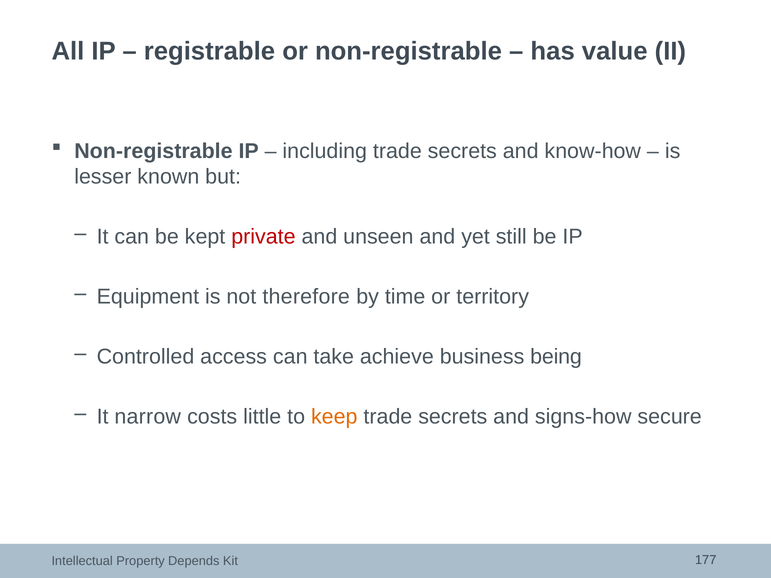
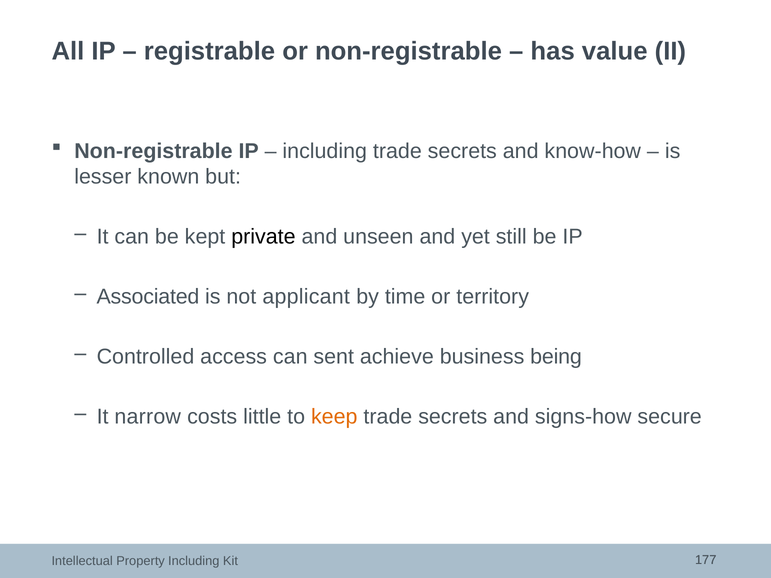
private colour: red -> black (263, 237)
Equipment: Equipment -> Associated (148, 297)
therefore: therefore -> applicant (306, 297)
take: take -> sent (334, 357)
Property Depends: Depends -> Including (194, 561)
